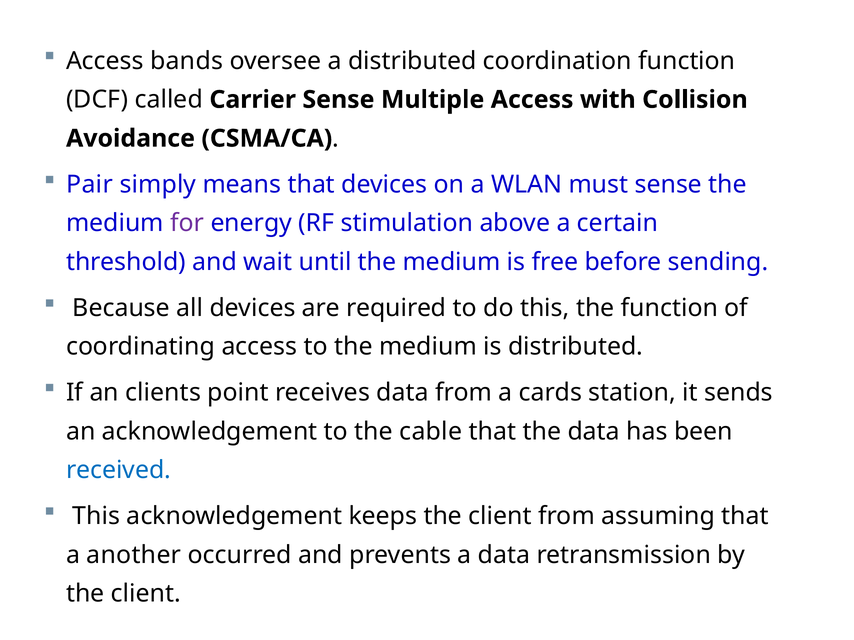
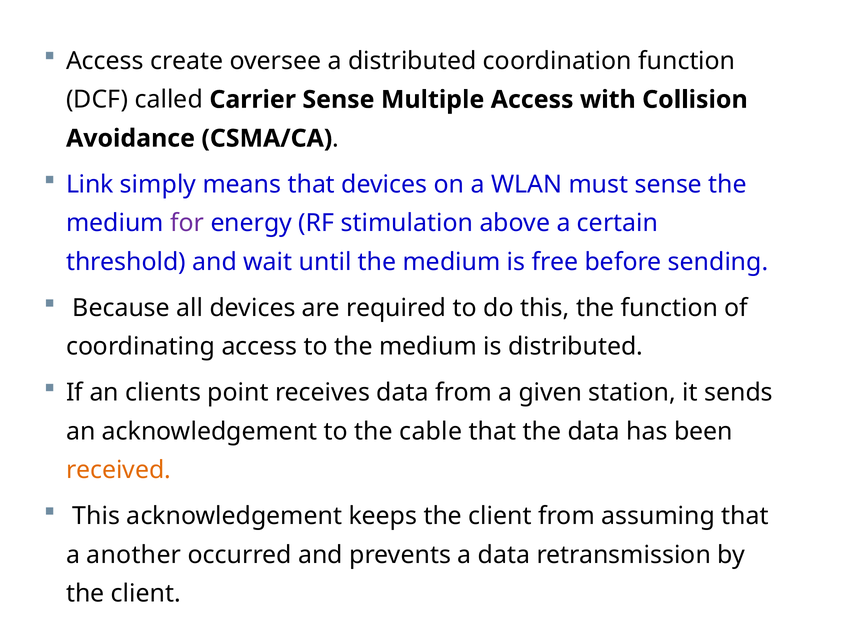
bands: bands -> create (187, 61)
Pair: Pair -> Link (90, 184)
cards: cards -> given (550, 393)
received colour: blue -> orange (119, 471)
